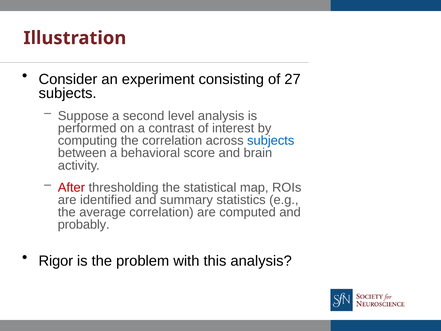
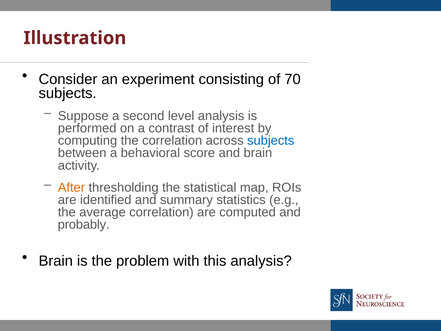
27: 27 -> 70 (293, 79)
After colour: red -> orange (71, 187)
Rigor: Rigor -> Brain (56, 261)
